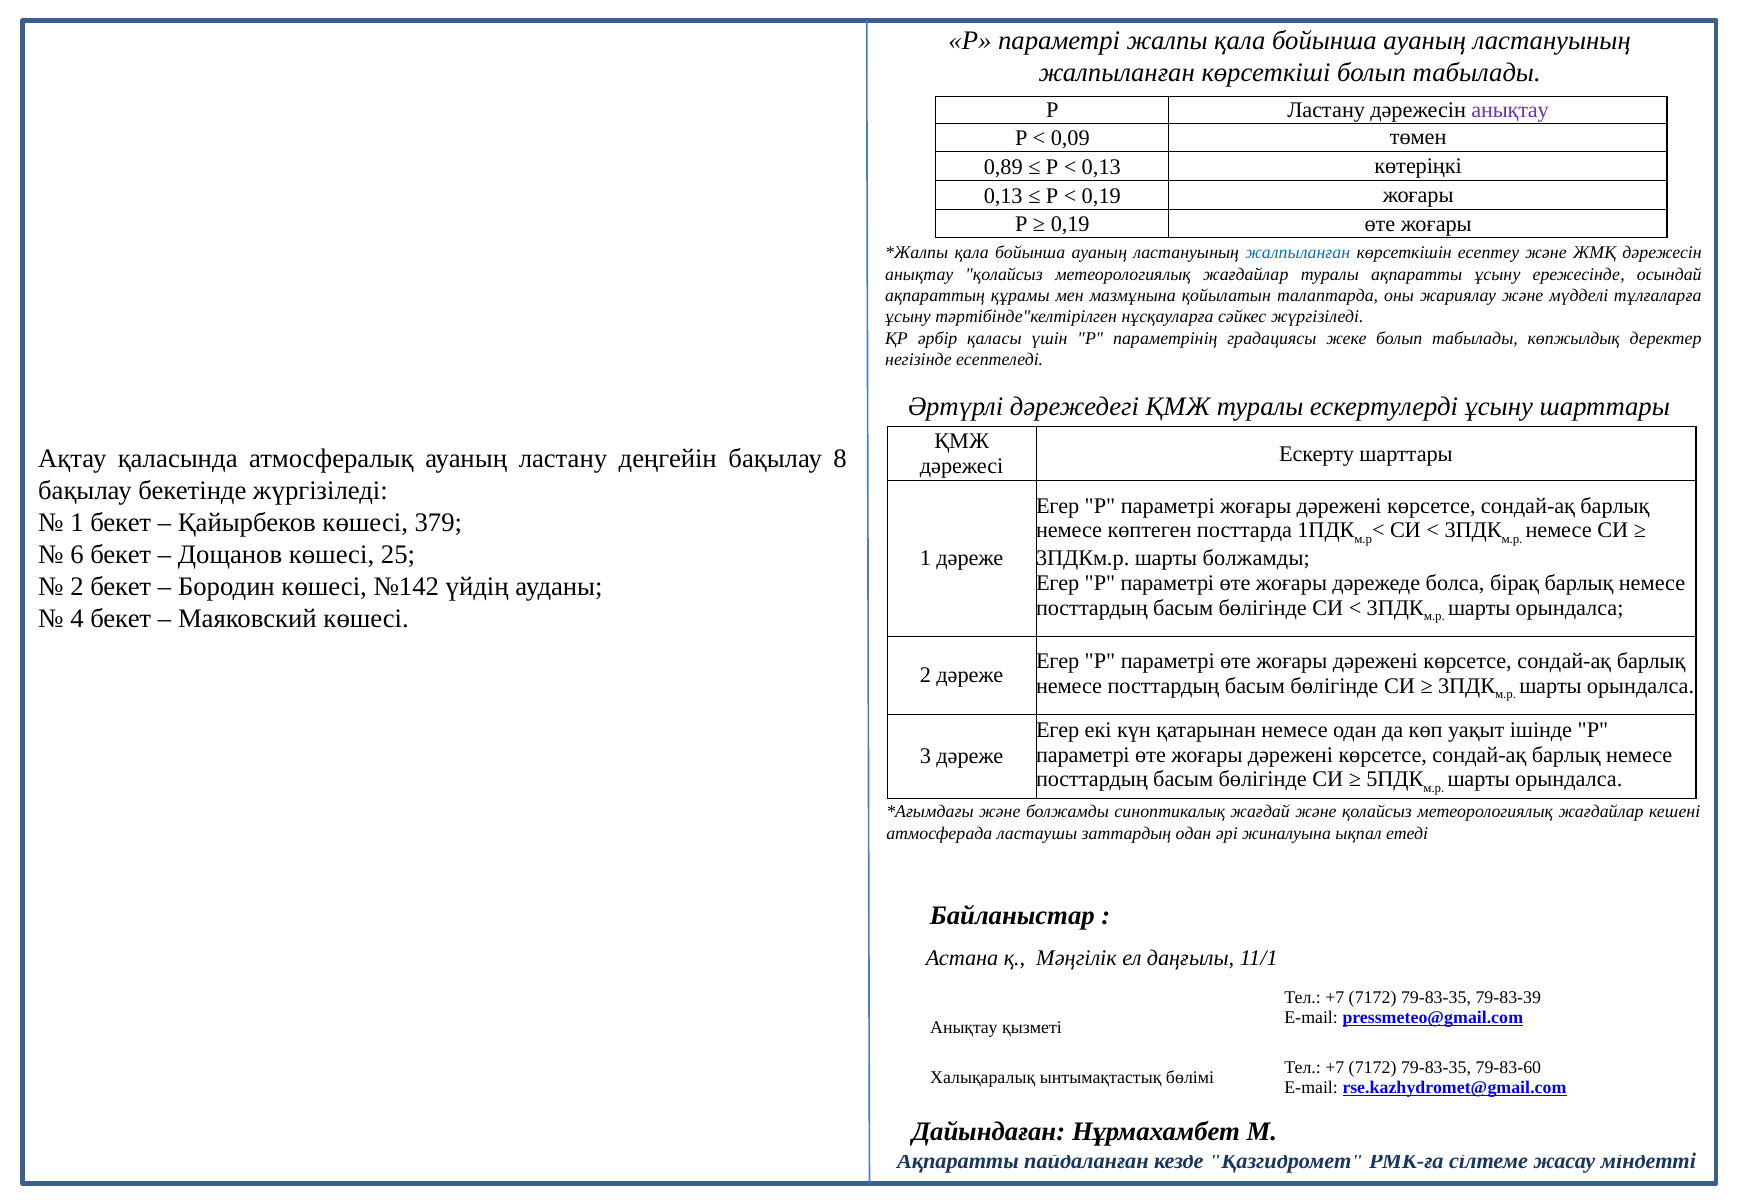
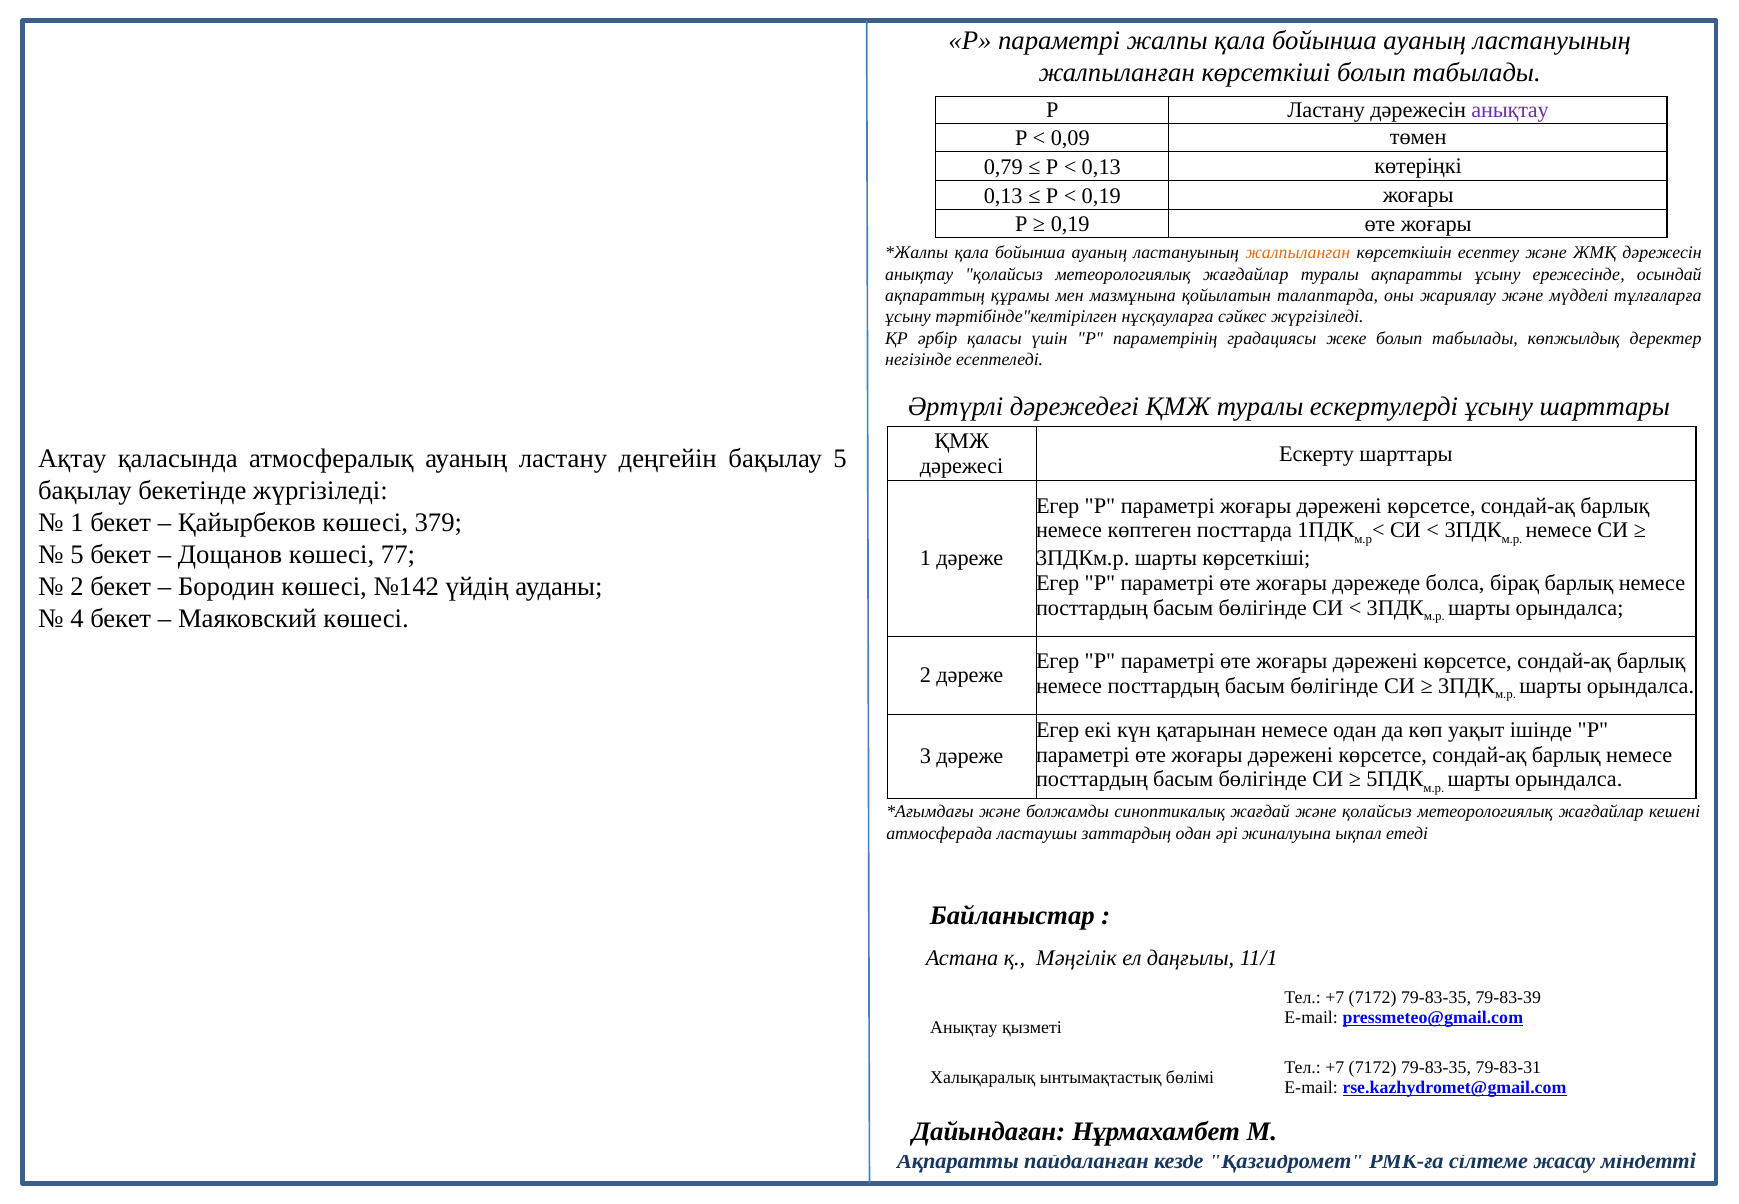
0,89: 0,89 -> 0,79 (1003, 167)
жалпыланған colour: blue -> orange (1298, 253)
бақылау 8: 8 -> 5 (840, 458)
6: 6 -> 5 (77, 555)
25: 25 -> 77 (398, 555)
шарты болжамды: болжамды -> көрсеткіші (1256, 559)
79-83-60: 79-83-60 -> 79-83-31 (1508, 1067)
